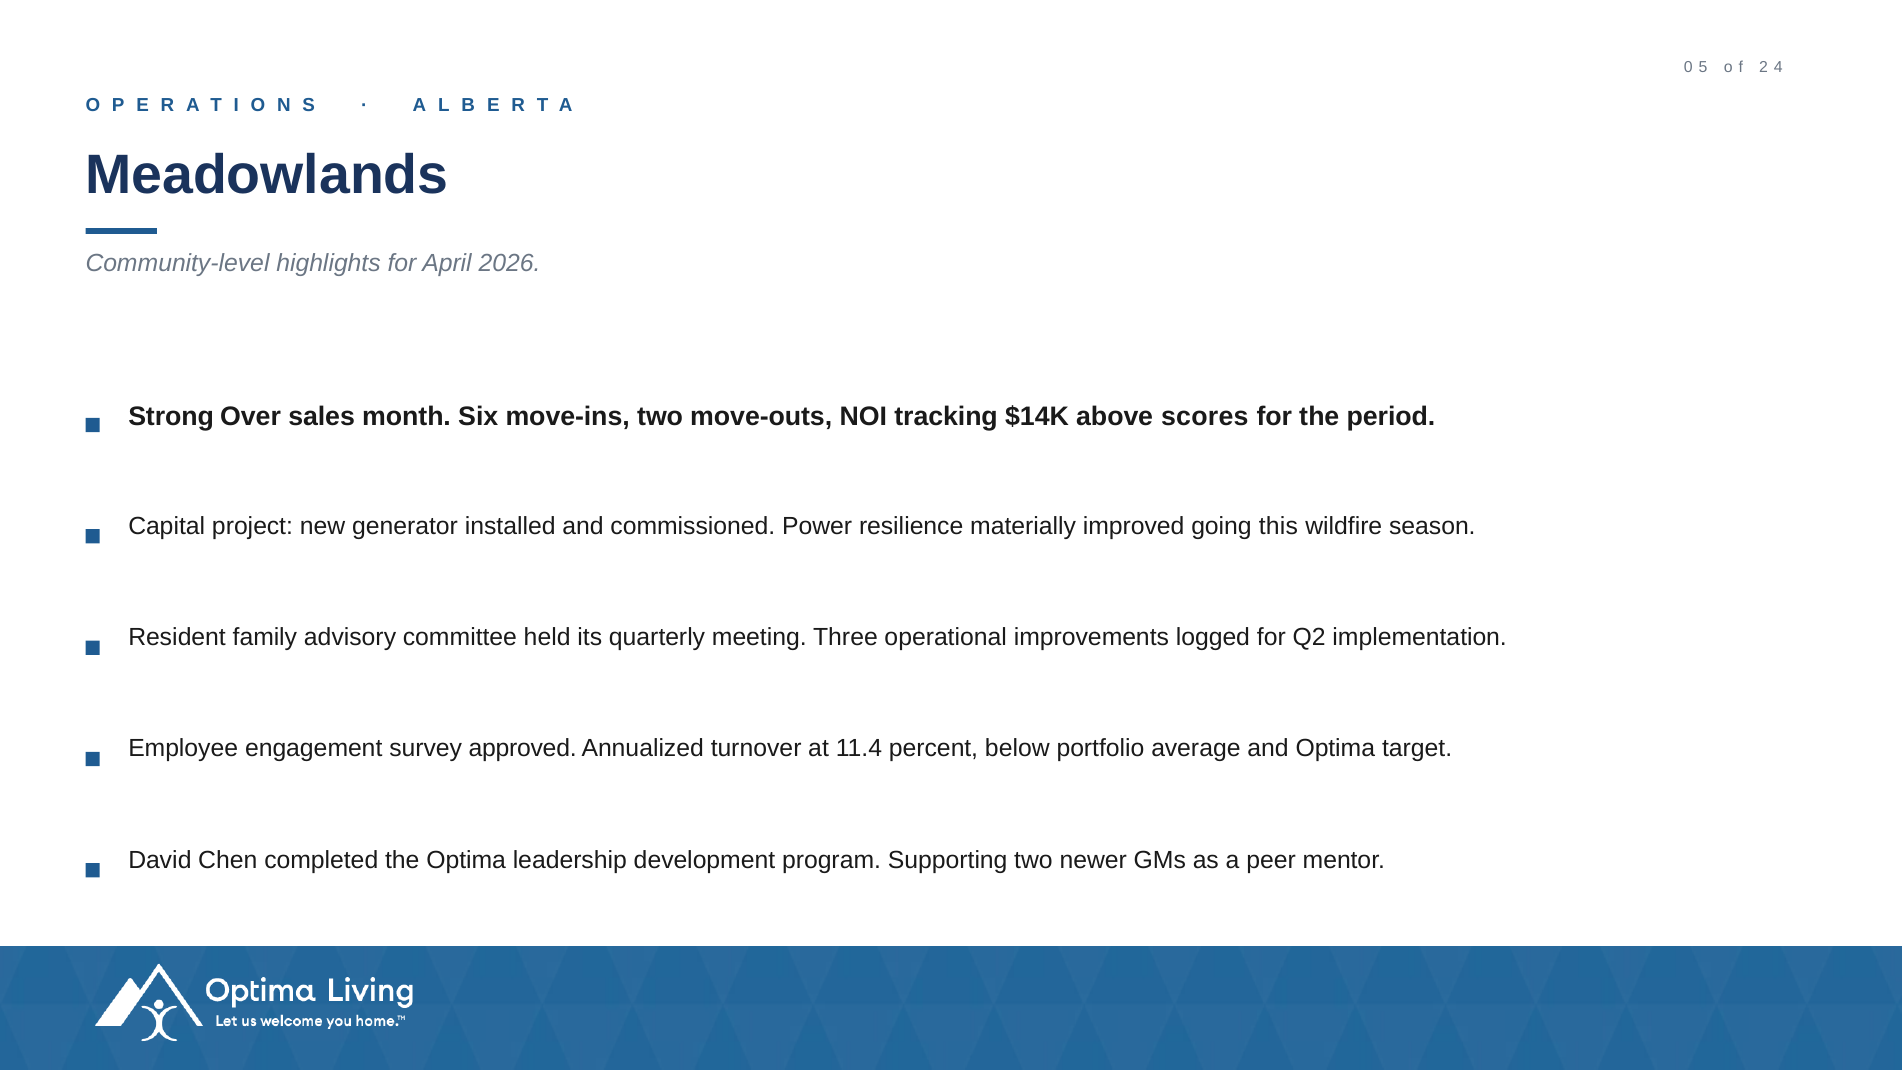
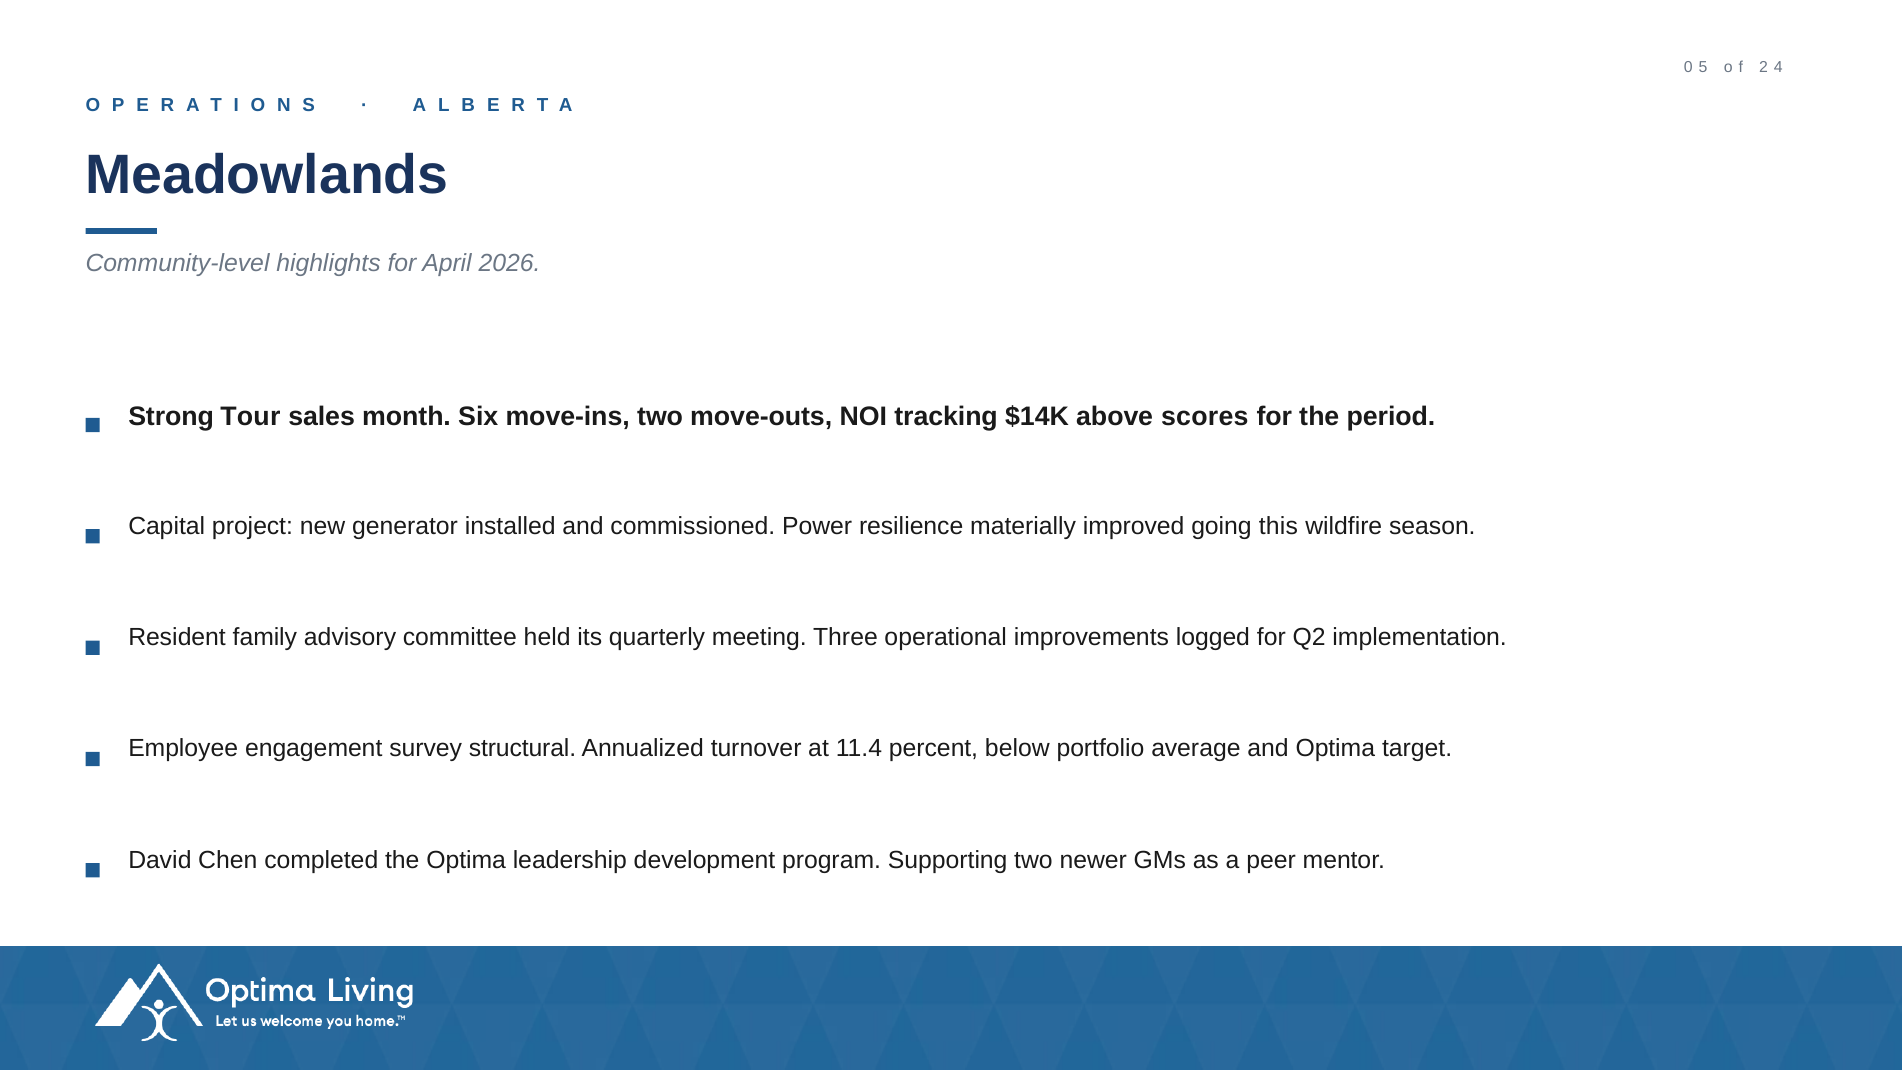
Over: Over -> Tour (250, 417)
approved: approved -> structural (523, 749)
